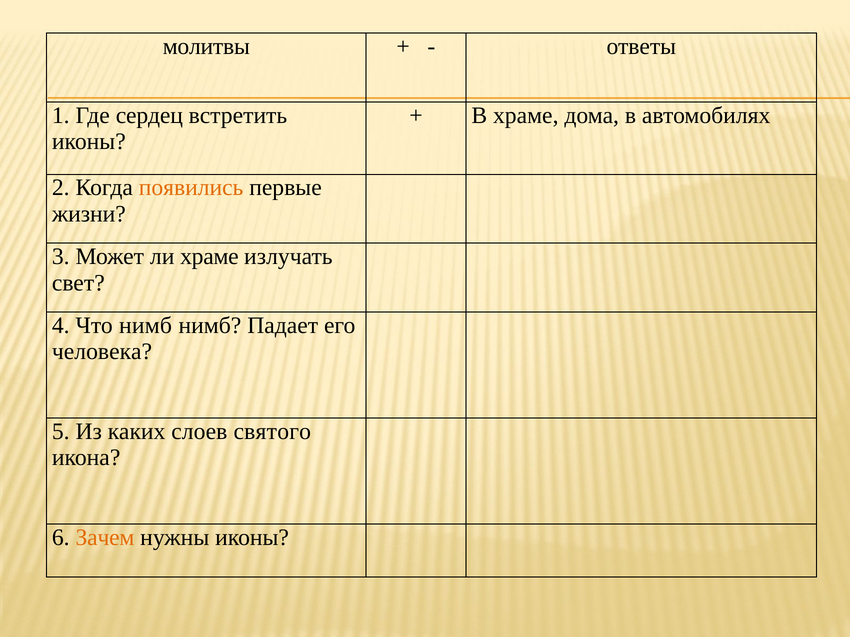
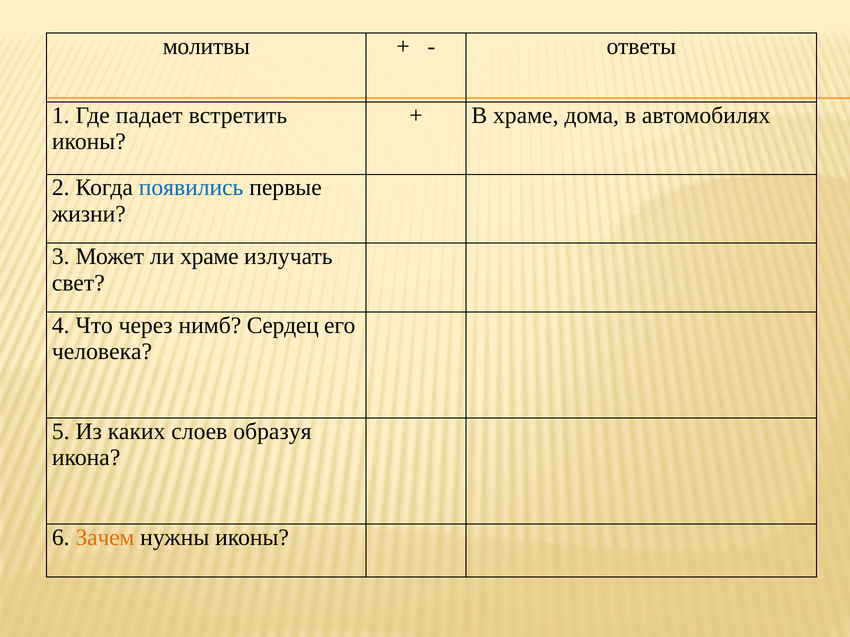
сердец: сердец -> падает (149, 115)
появились colour: orange -> blue (191, 188)
Что нимб: нимб -> через (146, 326)
Падает: Падает -> Сердец (283, 326)
святого: святого -> образуя (272, 432)
